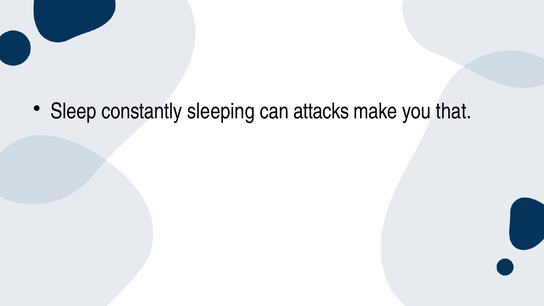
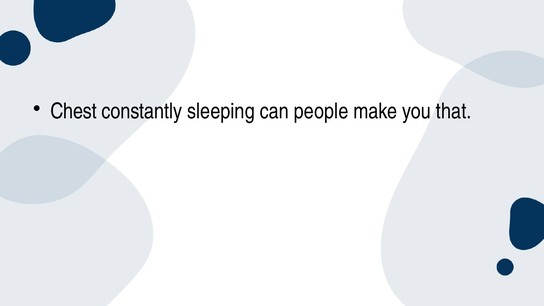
Sleep: Sleep -> Chest (74, 111)
attacks: attacks -> people (321, 111)
